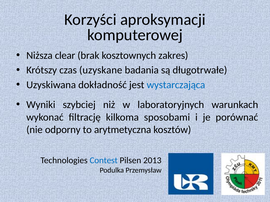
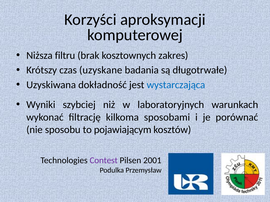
clear: clear -> filtru (65, 56)
odporny: odporny -> sposobu (63, 130)
arytmetyczna: arytmetyczna -> pojawiającym (123, 130)
Contest colour: blue -> purple (104, 161)
2013: 2013 -> 2001 (152, 161)
